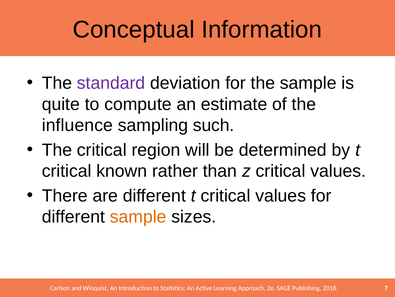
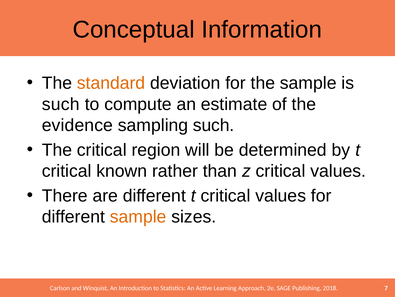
standard colour: purple -> orange (111, 83)
quite: quite -> such (61, 104)
influence: influence -> evidence (77, 125)
